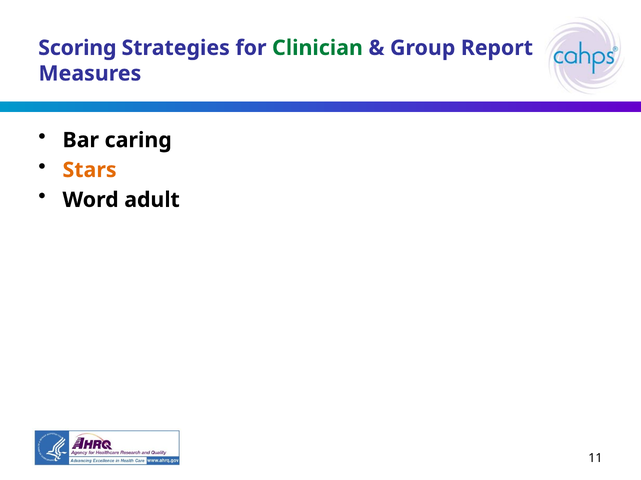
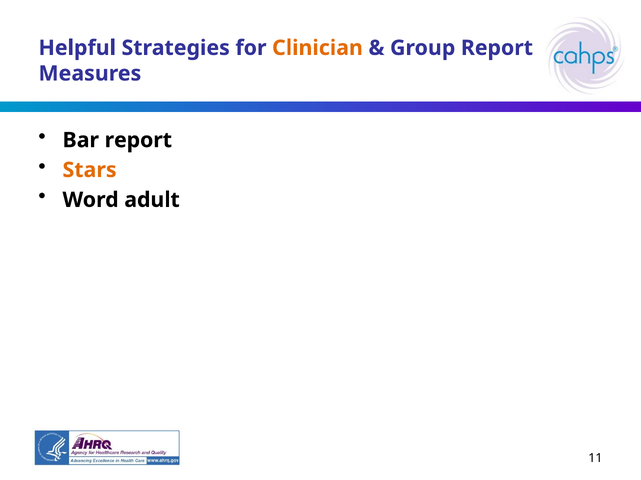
Scoring: Scoring -> Helpful (77, 48)
Clinician colour: green -> orange (317, 48)
Bar caring: caring -> report (138, 140)
